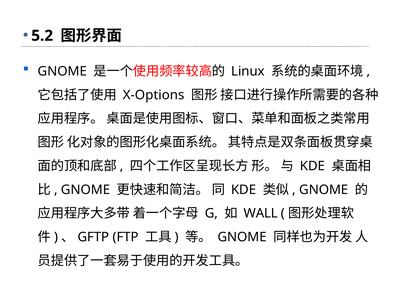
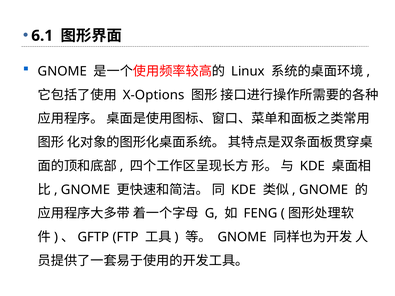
5.2: 5.2 -> 6.1 (42, 36)
WALL: WALL -> FENG (261, 214)
